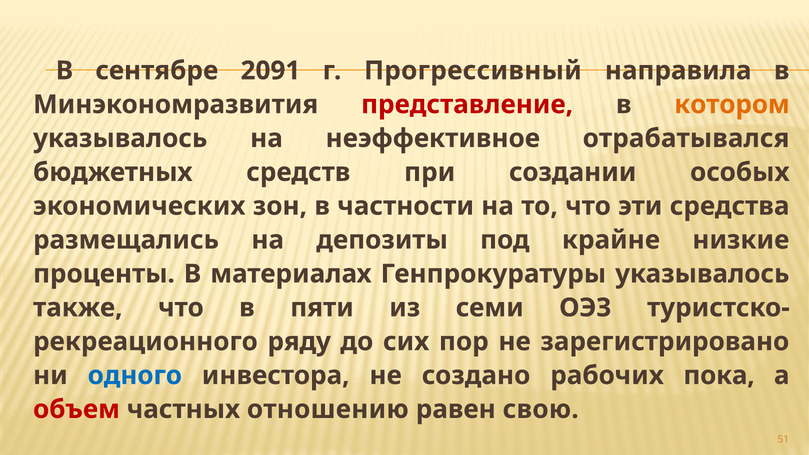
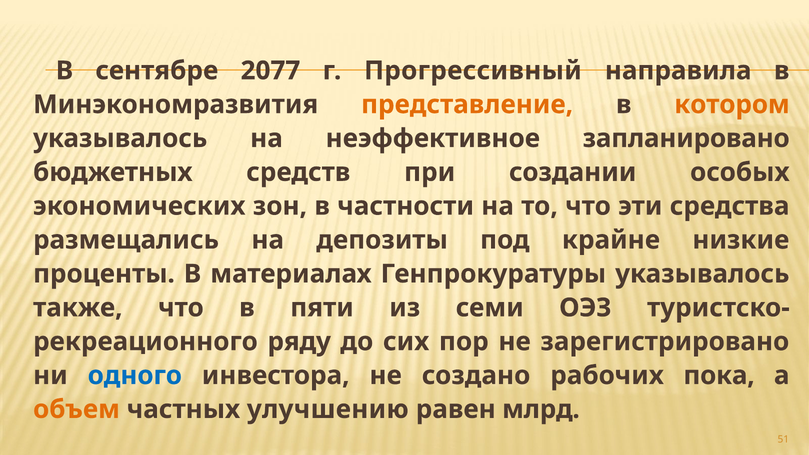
2091: 2091 -> 2077 (270, 71)
представление colour: red -> orange (467, 105)
отрабатывался: отрабатывался -> запланировано (686, 138)
объем colour: red -> orange (76, 409)
отношению: отношению -> улучшению (328, 409)
свою: свою -> млрд (541, 409)
